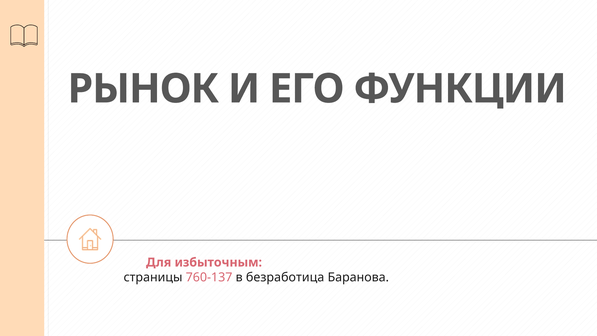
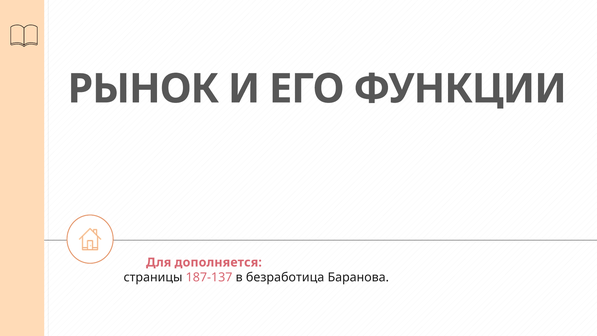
избыточным: избыточным -> дополняется (218, 262)
760-137: 760-137 -> 187-137 (209, 277)
